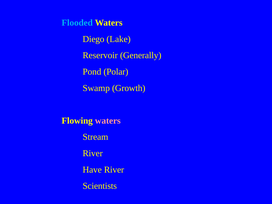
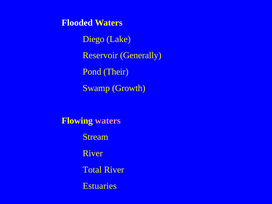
Flooded colour: light blue -> white (77, 23)
Polar: Polar -> Their (116, 72)
Have: Have -> Total (92, 170)
Scientists: Scientists -> Estuaries (100, 186)
